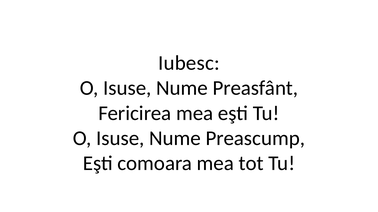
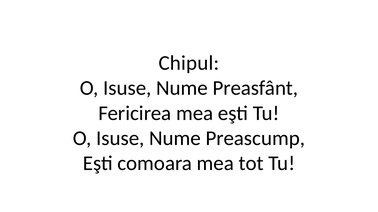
Iubesc: Iubesc -> Chipul (189, 63)
